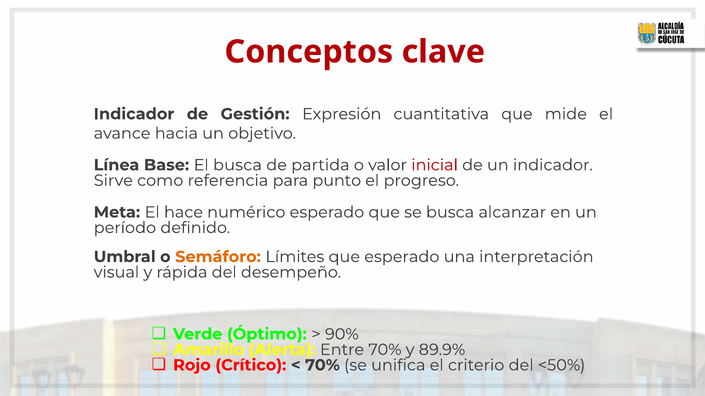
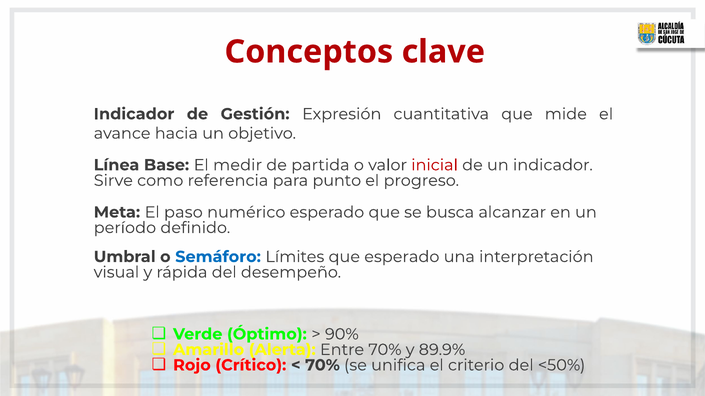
El busca: busca -> medir (238, 165)
hace: hace -> paso (183, 213)
Semáforo colour: orange -> blue (218, 257)
